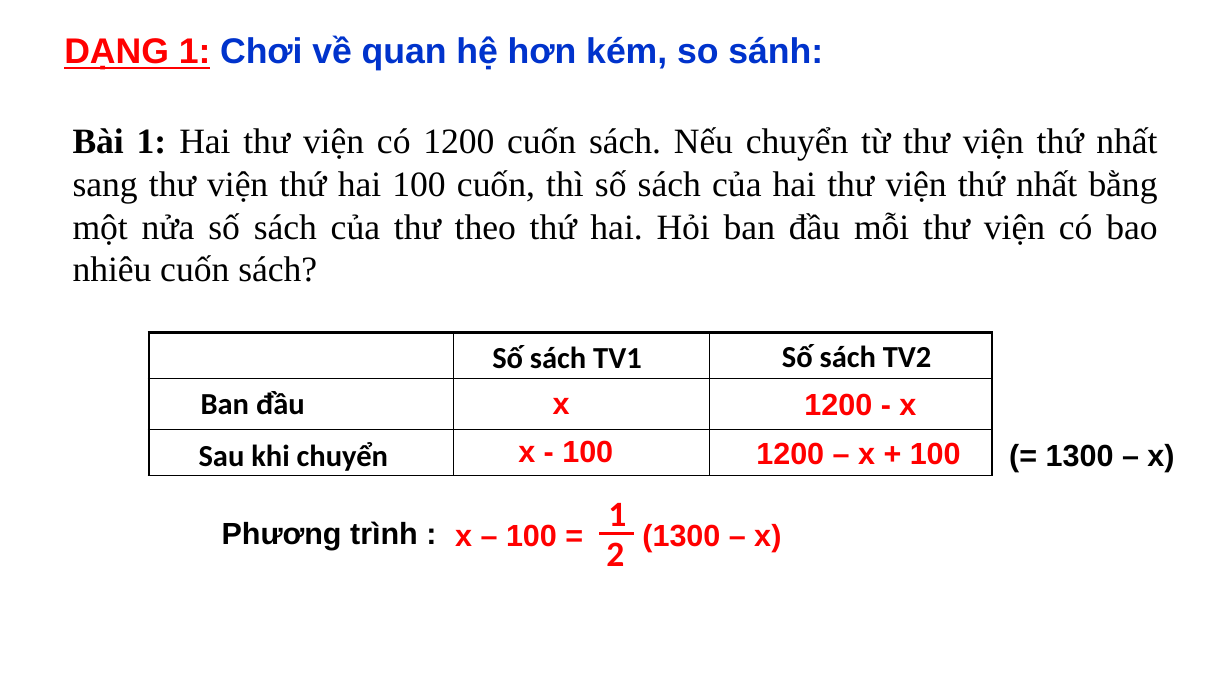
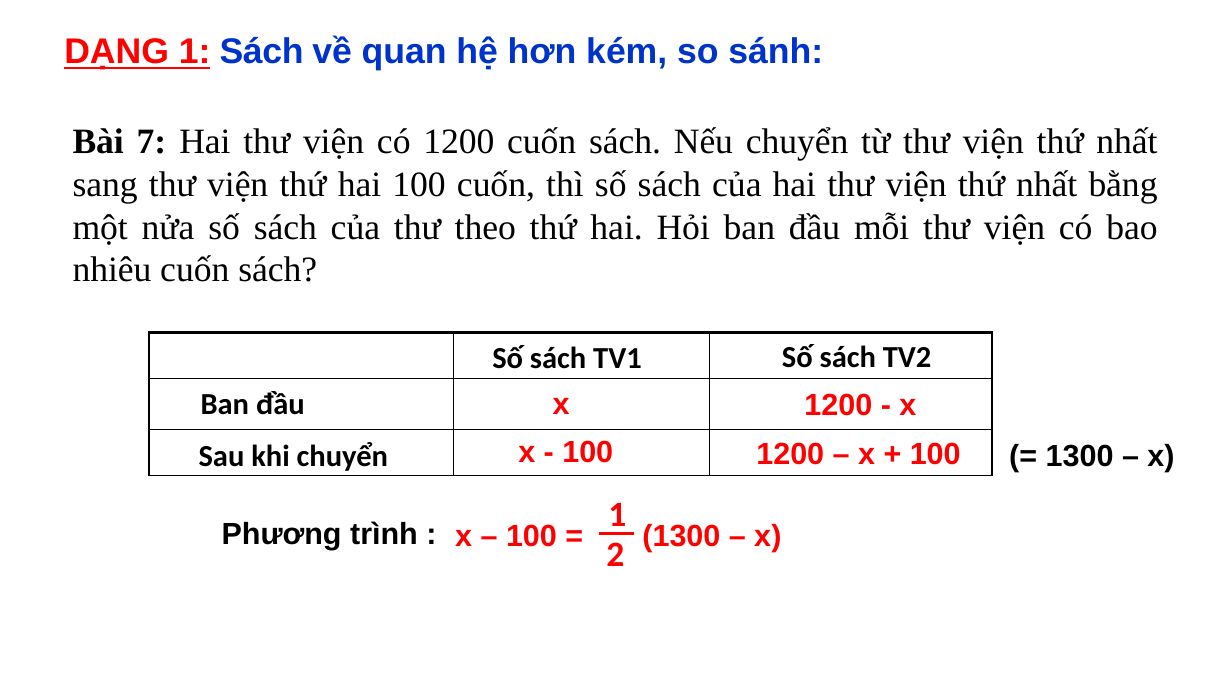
1 Chơi: Chơi -> Sách (262, 52)
Bài 1: 1 -> 7 (151, 142)
